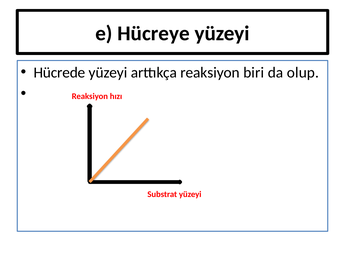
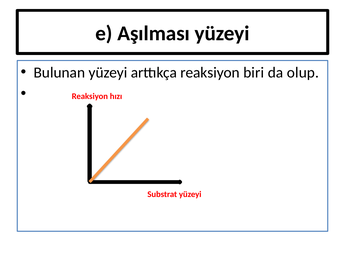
Hücreye: Hücreye -> Aşılması (154, 33)
Hücrede: Hücrede -> Bulunan (59, 72)
